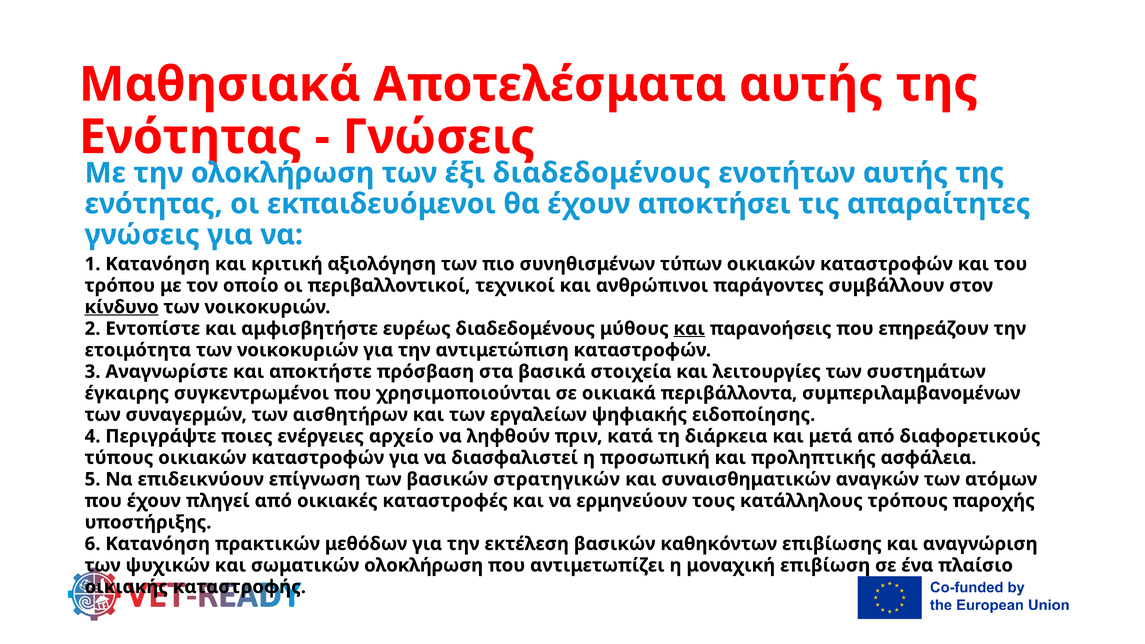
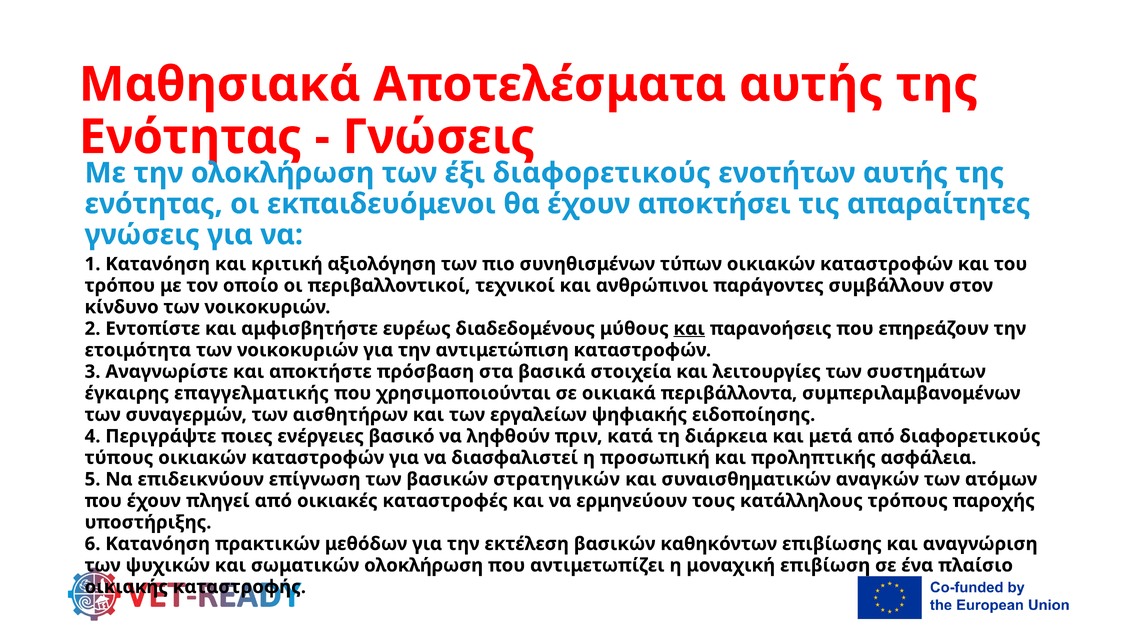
έξι διαδεδομένους: διαδεδομένους -> διαφορετικούς (602, 173)
κίνδυνο underline: present -> none (122, 307)
συγκεντρωμένοι: συγκεντρωμένοι -> επαγγελματικής (251, 393)
αρχείο: αρχείο -> βασικό (402, 436)
